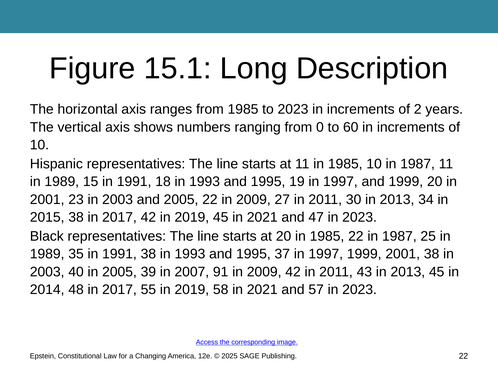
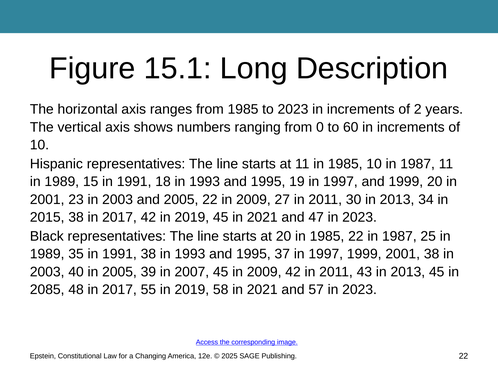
2007 91: 91 -> 45 (221, 272)
2014: 2014 -> 2085 (47, 290)
